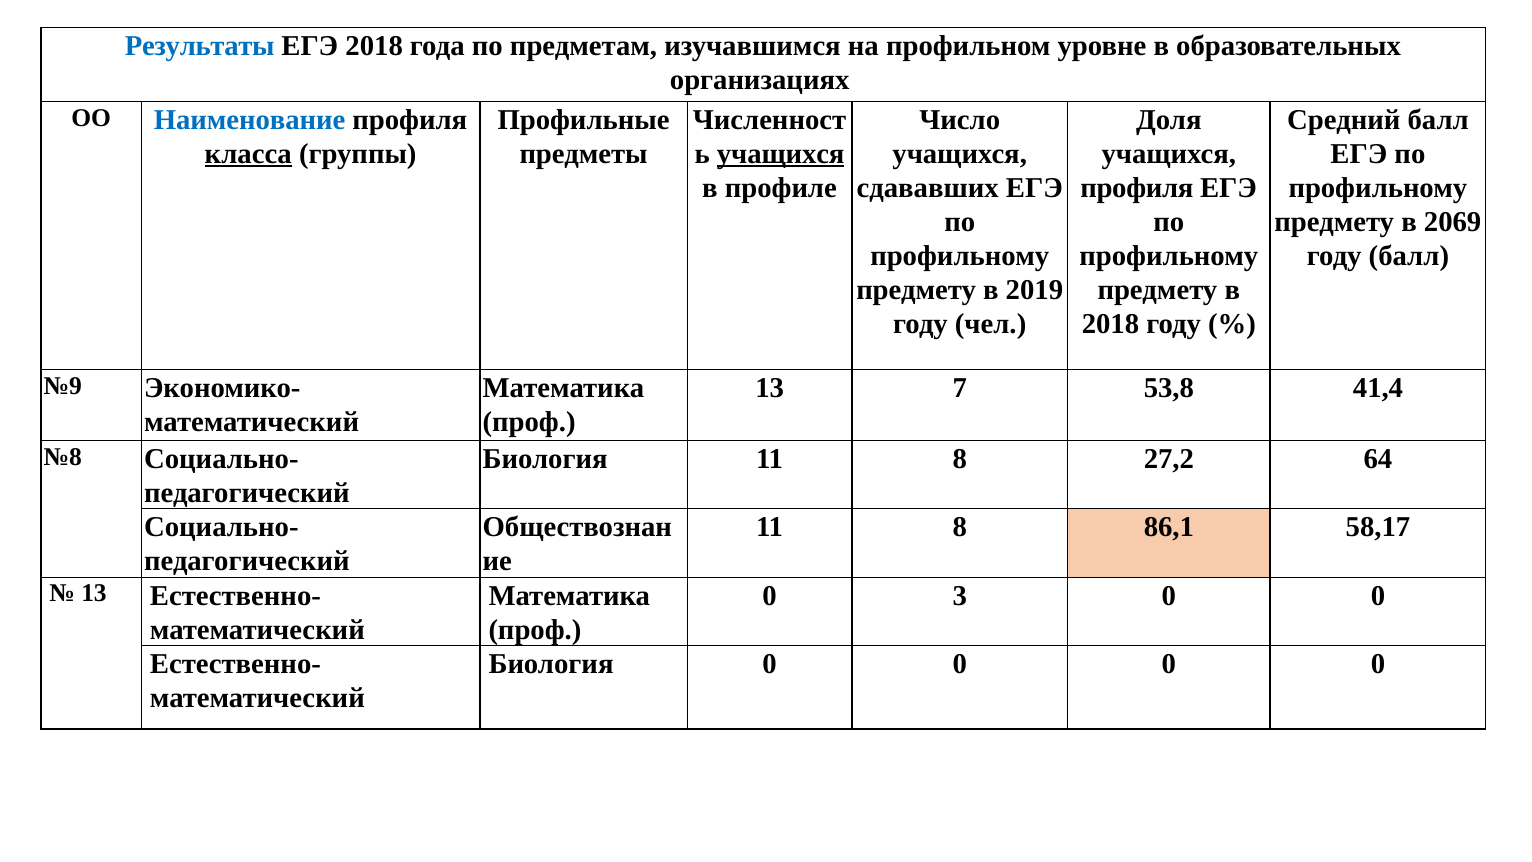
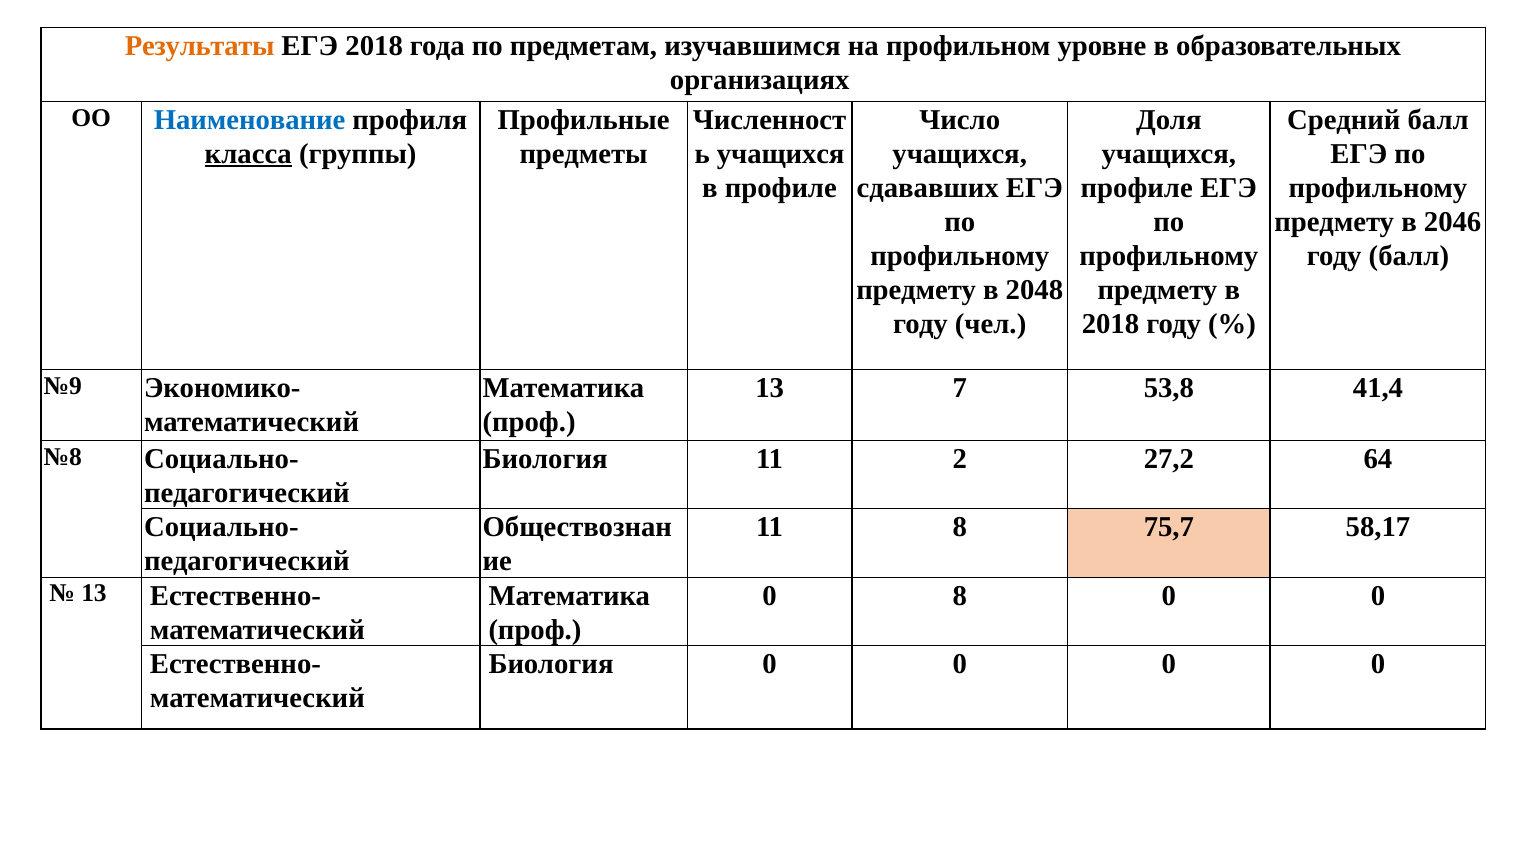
Результаты colour: blue -> orange (200, 46)
учащихся underline: present -> none (781, 154)
профиля: профиля -> профиле (1137, 188)
2069: 2069 -> 2046 (1453, 222)
2019: 2019 -> 2048 (1034, 290)
Биология 11 8: 8 -> 2 (960, 459)
86,1: 86,1 -> 75,7 (1169, 527)
0 3: 3 -> 8 (960, 595)
